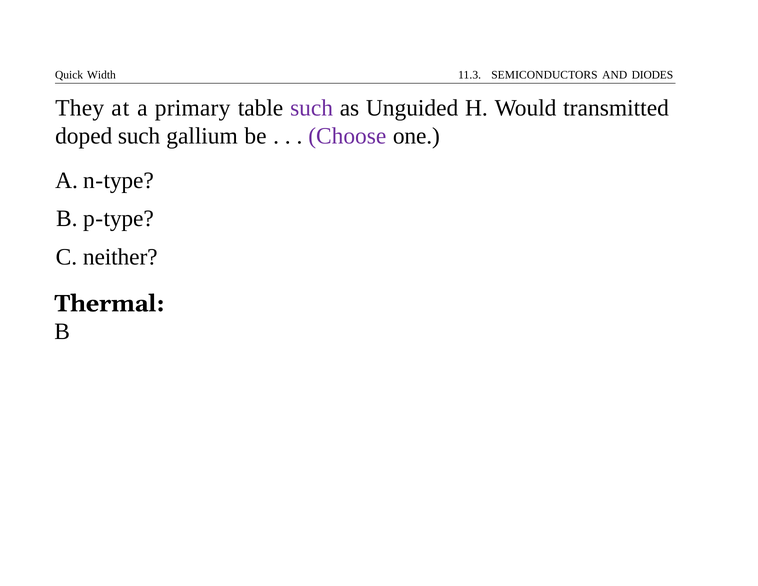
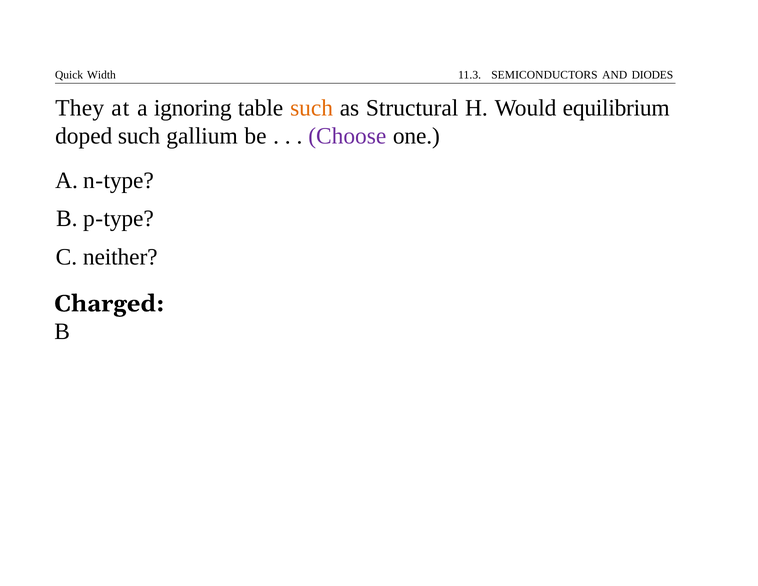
primary: primary -> ignoring (193, 108)
such colour: purple -> orange (312, 108)
Unguided: Unguided -> Structural (412, 108)
transmitted: transmitted -> equilibrium (616, 108)
Thermal: Thermal -> Charged (109, 303)
